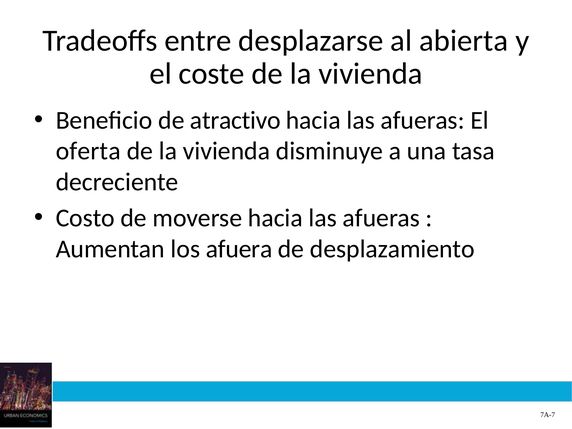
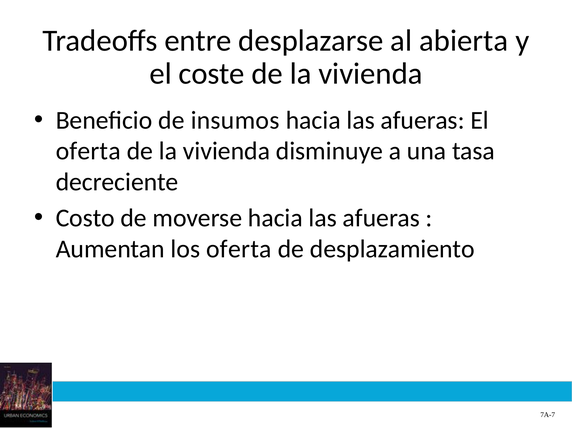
atractivo: atractivo -> insumos (235, 120)
los afuera: afuera -> oferta (239, 249)
